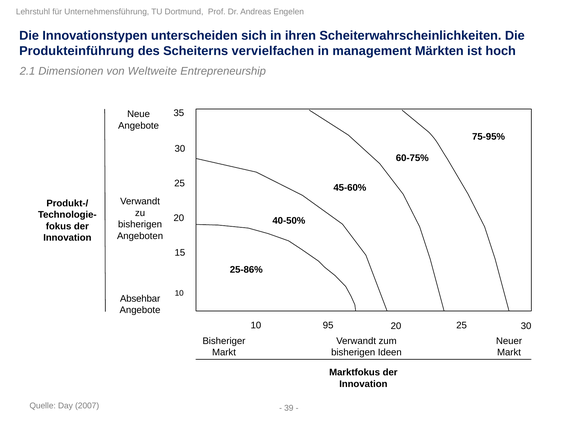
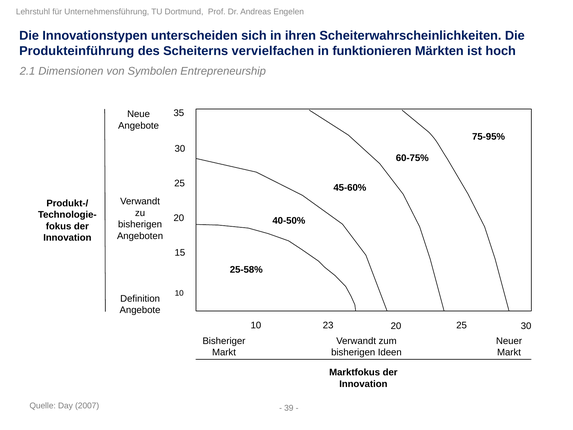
management: management -> funktionieren (372, 51)
Weltweite: Weltweite -> Symbolen (152, 71)
25-86%: 25-86% -> 25-58% (246, 269)
Absehbar: Absehbar -> Definition (140, 298)
95: 95 -> 23 (328, 325)
